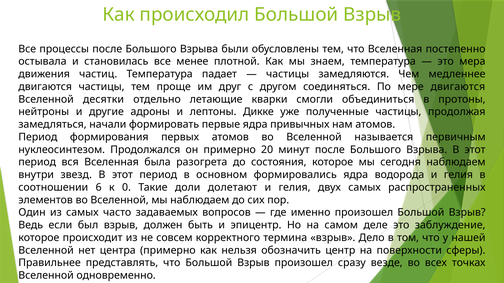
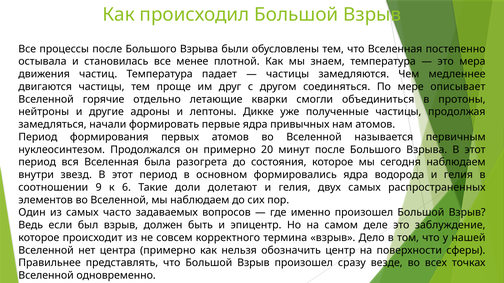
мере двигаются: двигаются -> описывает (458, 87)
десятки: десятки -> горячие (104, 99)
6: 6 -> 9 (99, 188)
0: 0 -> 6 (126, 188)
